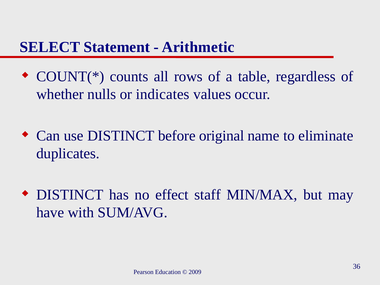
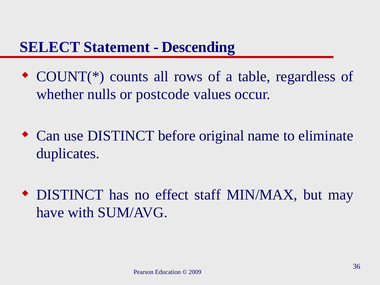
Arithmetic: Arithmetic -> Descending (198, 47)
indicates: indicates -> postcode (163, 94)
